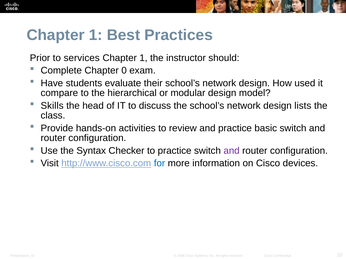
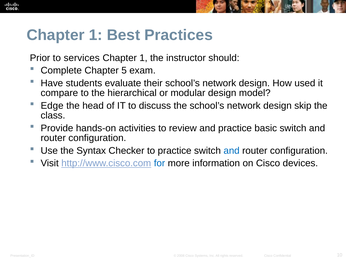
0: 0 -> 5 (124, 71)
Skills: Skills -> Edge (52, 106)
lists: lists -> skip (303, 106)
and colour: purple -> blue (232, 151)
